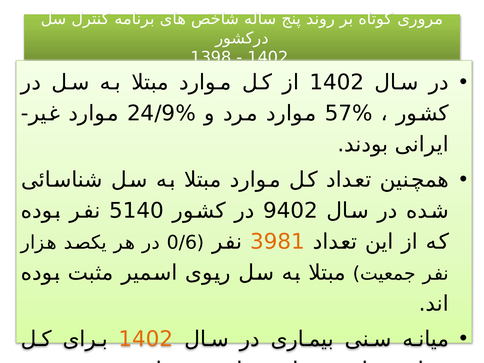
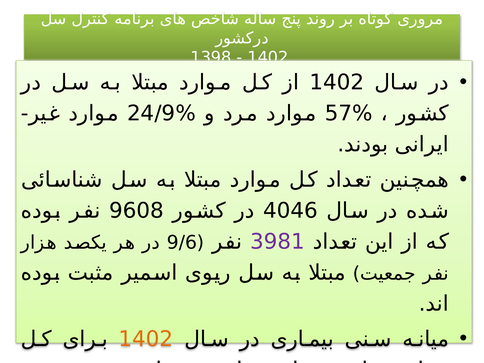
5140: 5140 -> 9608 (136, 211)
9402: 9402 -> 4046 (290, 211)
3981 colour: orange -> purple (277, 242)
0/6: 0/6 -> 9/6 (182, 243)
